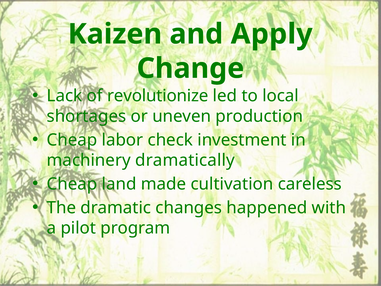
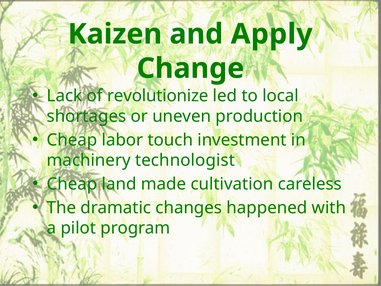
check: check -> touch (170, 140)
dramatically: dramatically -> technologist (185, 160)
